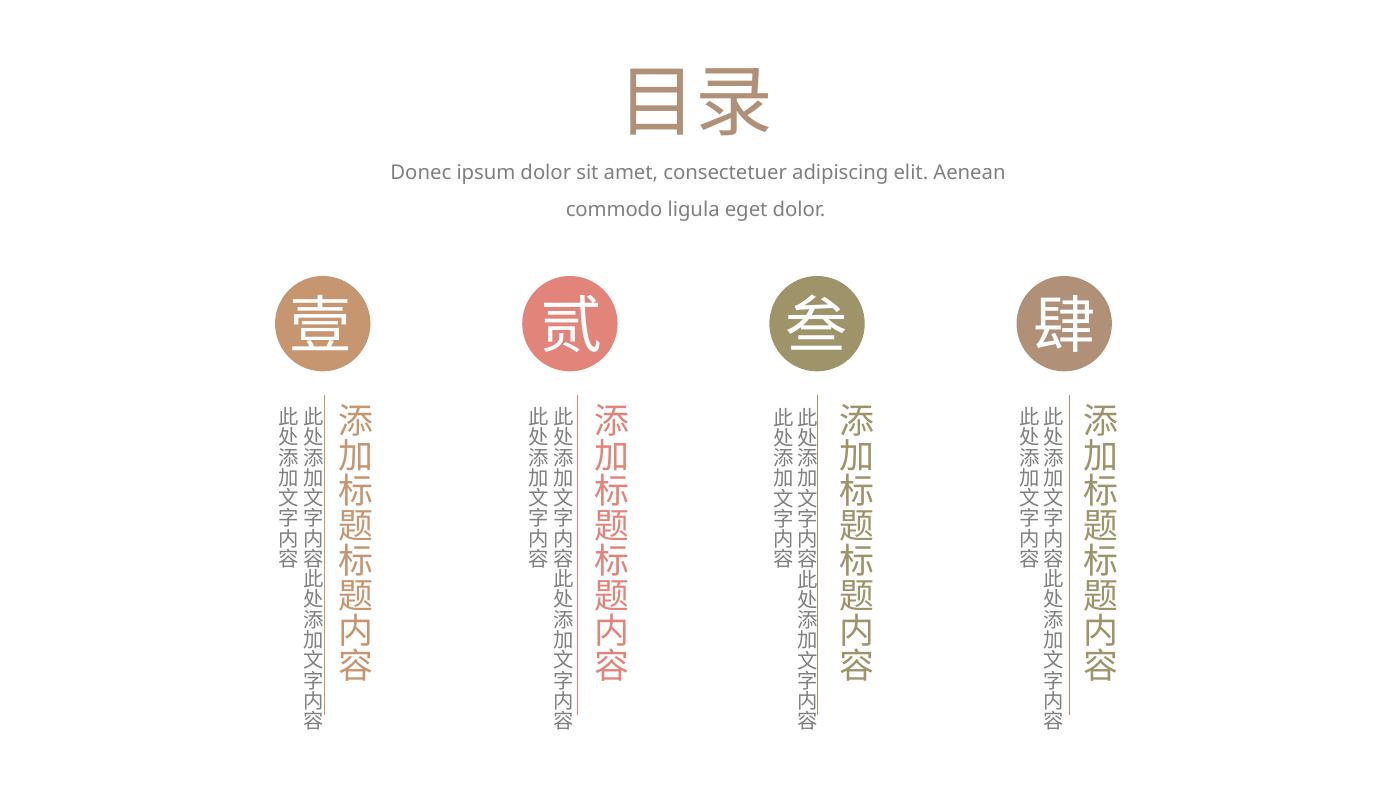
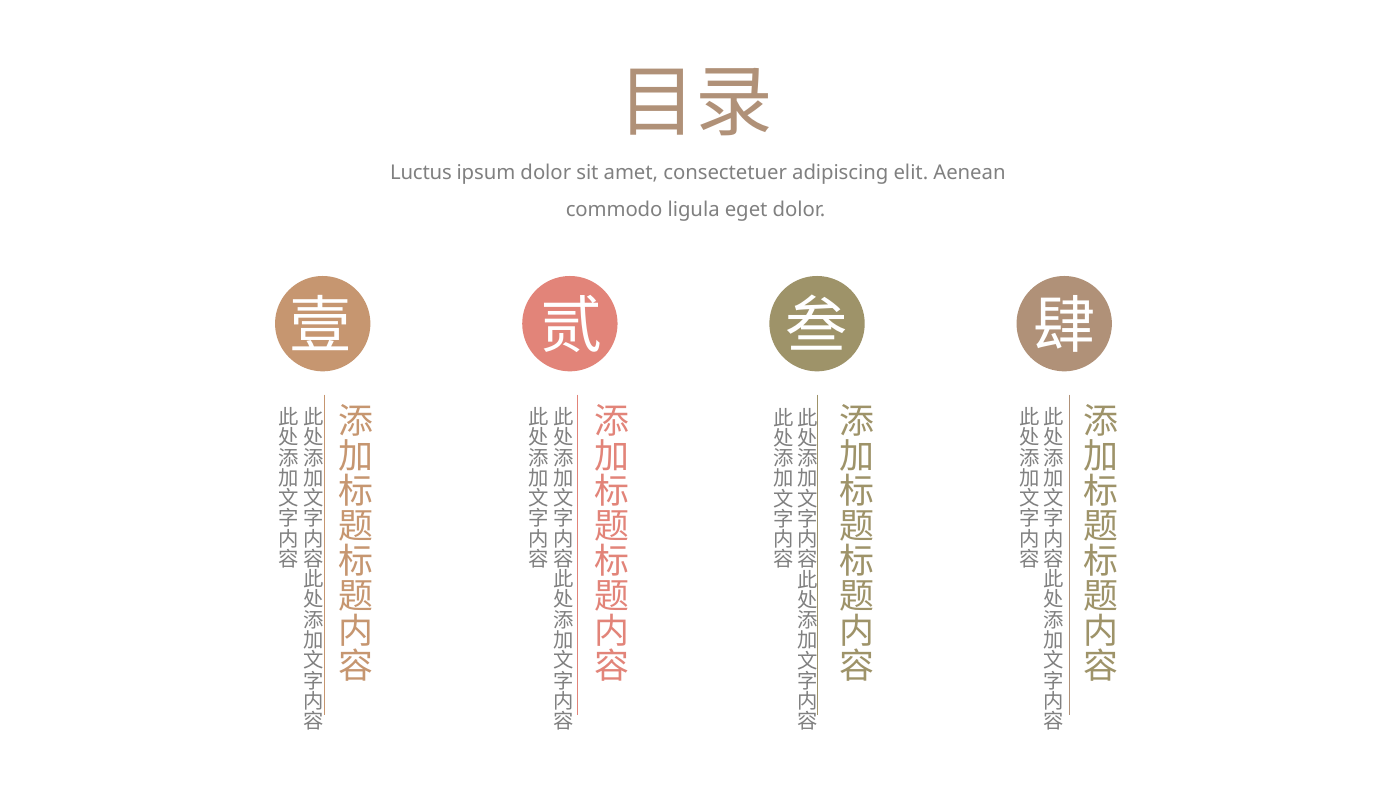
Donec: Donec -> Luctus (421, 173)
